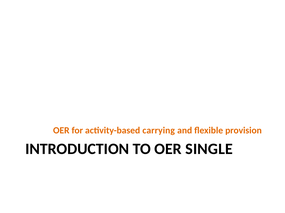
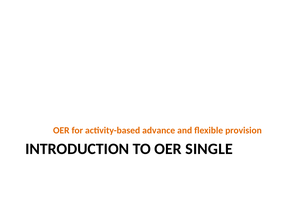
carrying: carrying -> advance (159, 131)
